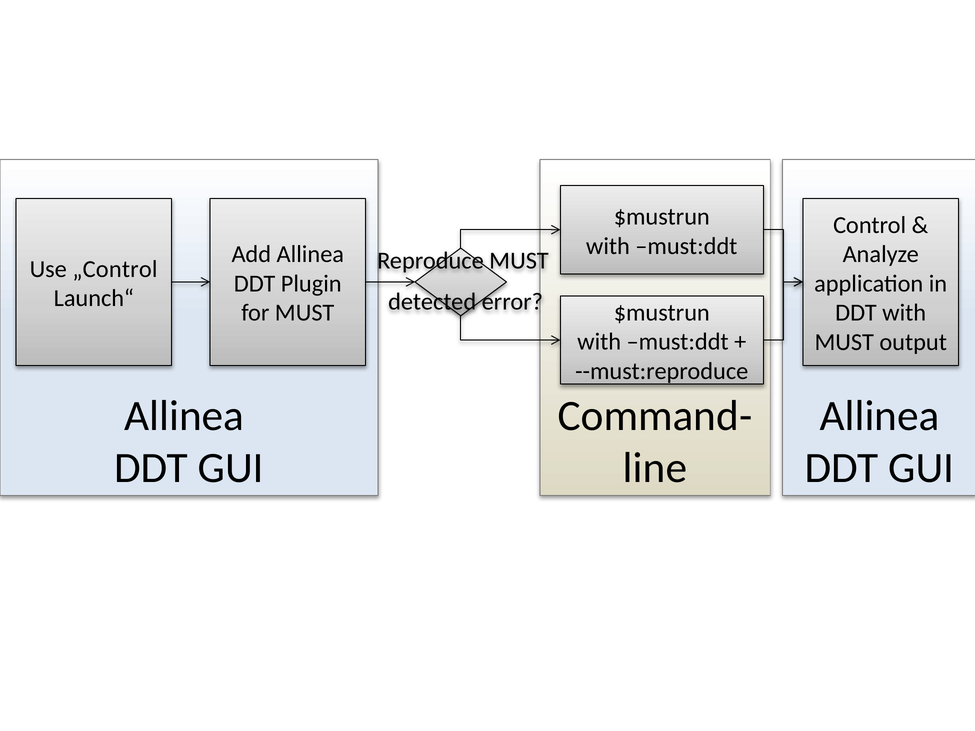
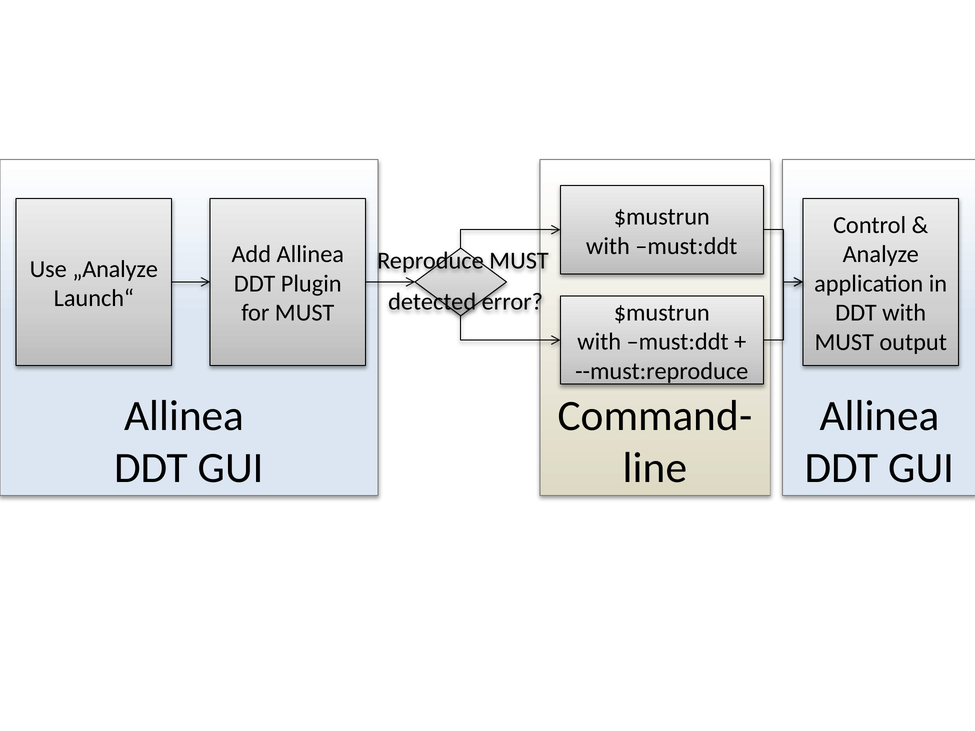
„Control: „Control -> „Analyze (115, 269)
